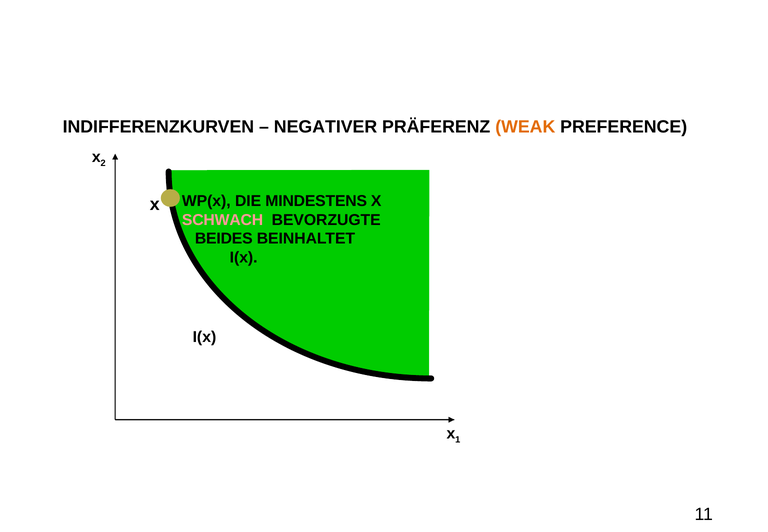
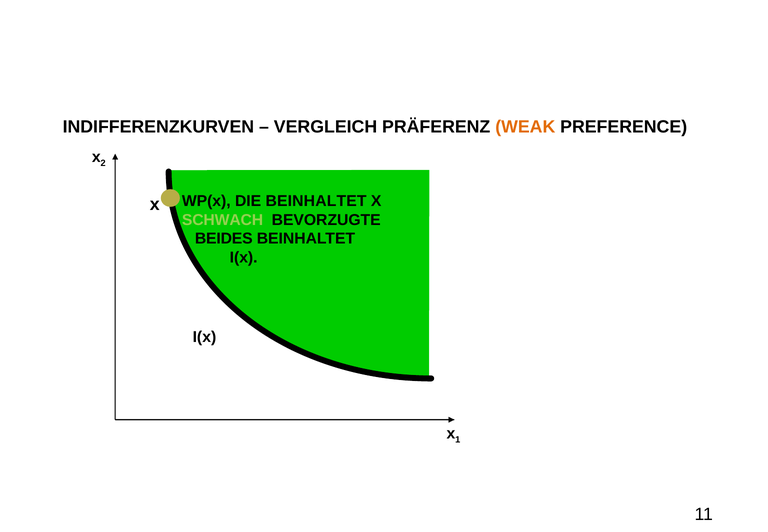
NEGATIVER: NEGATIVER -> VERGLEICH (326, 127)
DIE MINDESTENS: MINDESTENS -> BEINHALTET (316, 201)
SCHWACH colour: pink -> light green (223, 220)
